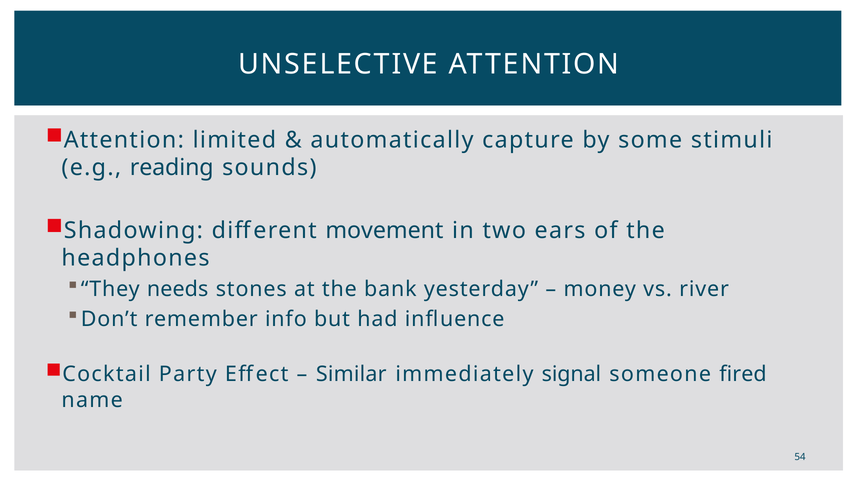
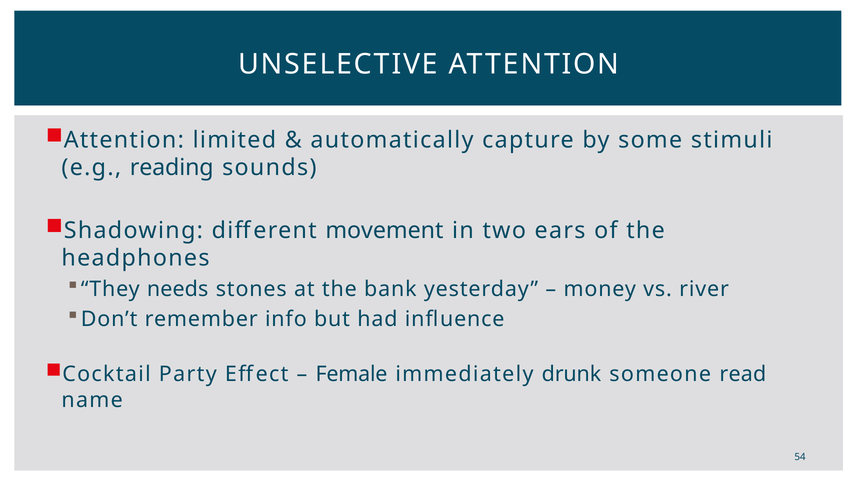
Similar: Similar -> Female (351, 374)
signal: signal -> drunk (571, 374)
fired: fired -> read (743, 374)
